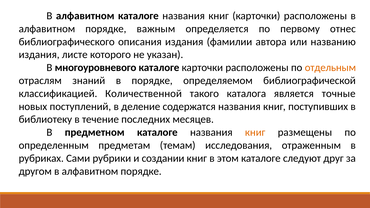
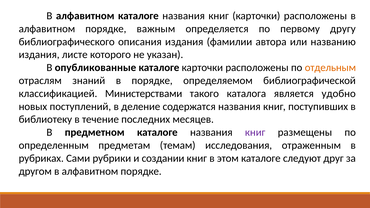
отнес: отнес -> другу (343, 29)
многоуровневого: многоуровневого -> опубликованные (95, 68)
Количественной: Количественной -> Министерствами (144, 94)
точные: точные -> удобно (339, 94)
книг colour: orange -> purple (255, 132)
